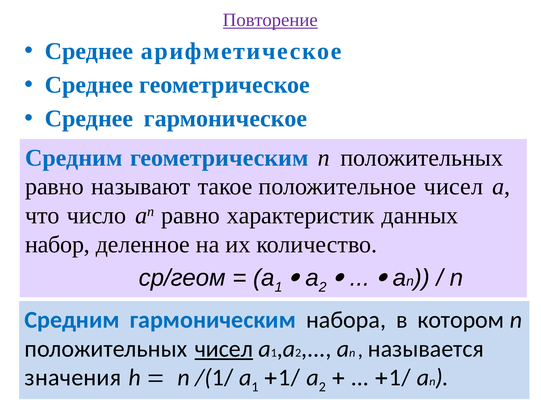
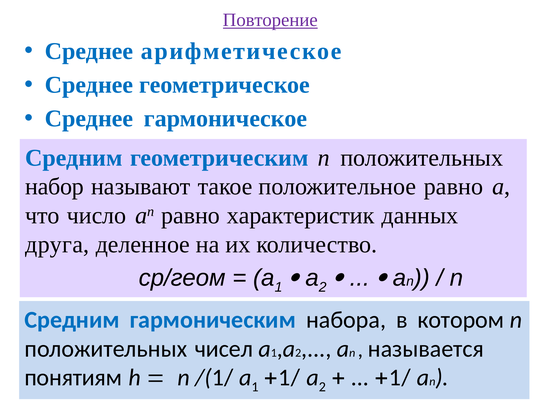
равно: равно -> набор (55, 187)
положительное чисел: чисел -> равно (453, 187)
набор: набор -> друга (57, 244)
чисел underline: present -> none (224, 349)
значения: значения -> понятиям (73, 377)
